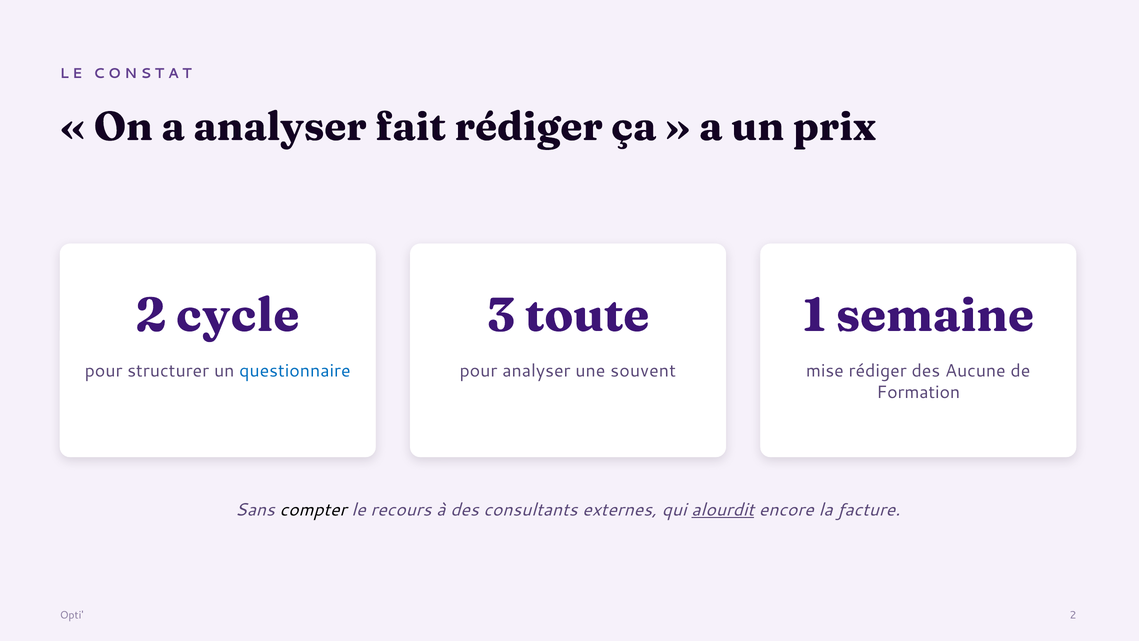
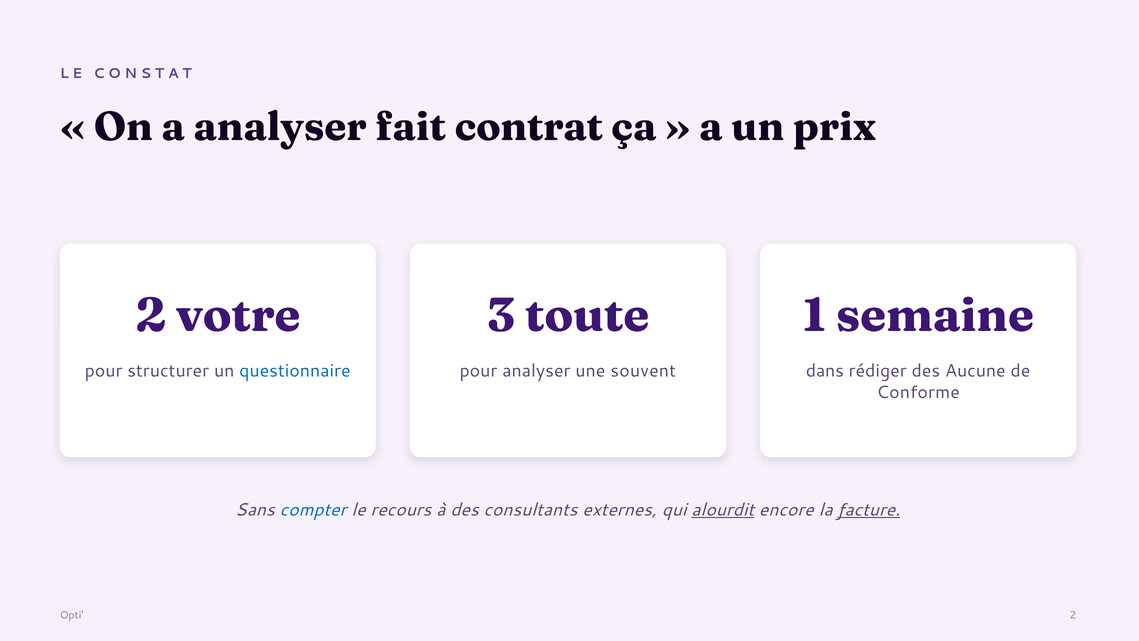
fait rédiger: rédiger -> contrat (529, 127)
cycle: cycle -> votre (238, 315)
mise: mise -> dans (825, 371)
Formation: Formation -> Conforme (918, 392)
compter colour: black -> blue (313, 509)
facture underline: none -> present (869, 509)
